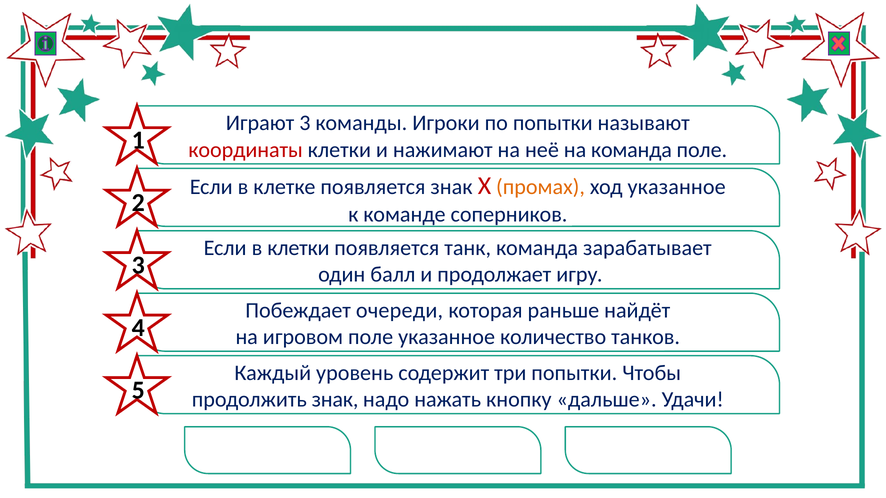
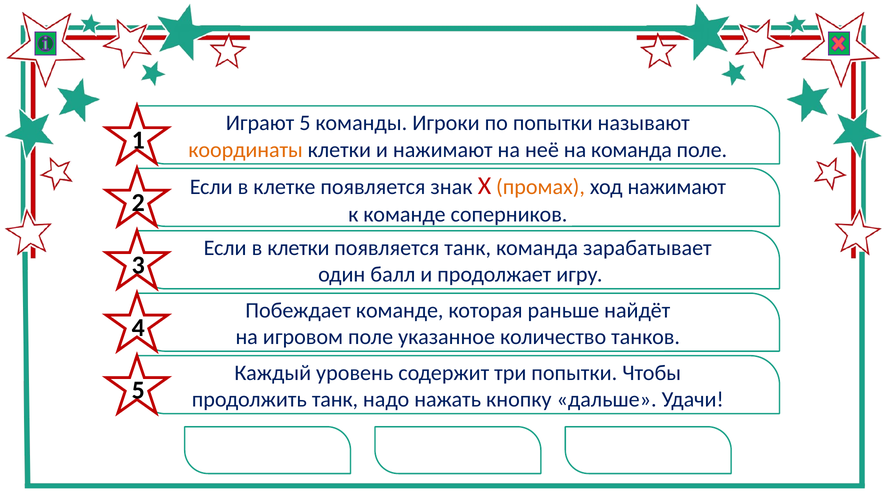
Играют 3: 3 -> 5 (305, 123)
координаты colour: red -> orange (246, 150)
ход указанное: указанное -> нажимают (677, 187)
Побеждает очереди: очереди -> команде (400, 311)
продолжить знак: знак -> танк (335, 400)
